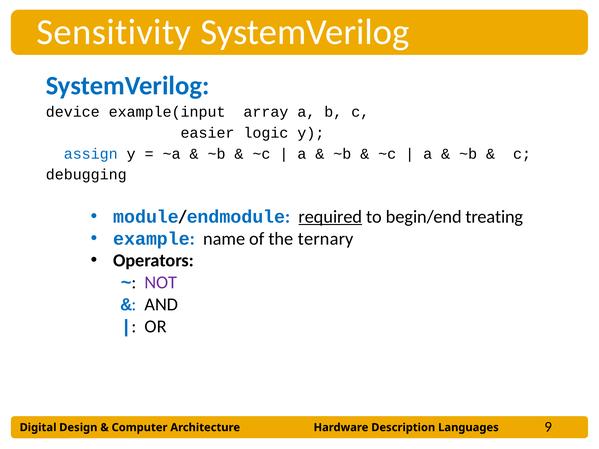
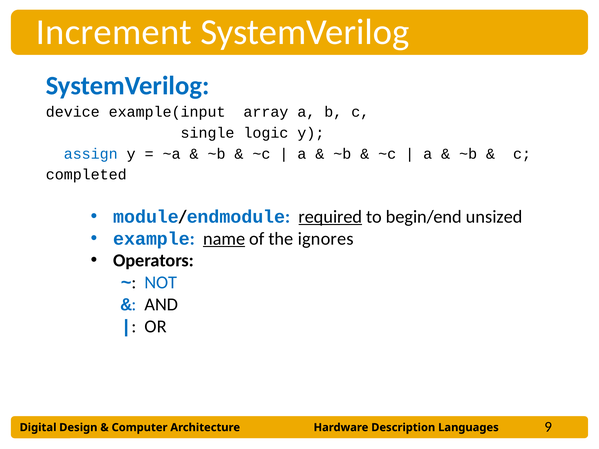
Sensitivity: Sensitivity -> Increment (114, 32)
easier: easier -> single (208, 133)
debugging: debugging -> completed (86, 175)
treating: treating -> unsized (494, 217)
name underline: none -> present (224, 239)
ternary: ternary -> ignores (326, 239)
NOT colour: purple -> blue (161, 283)
